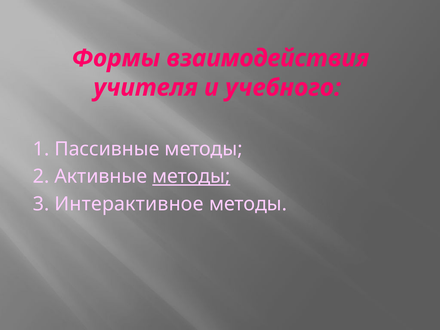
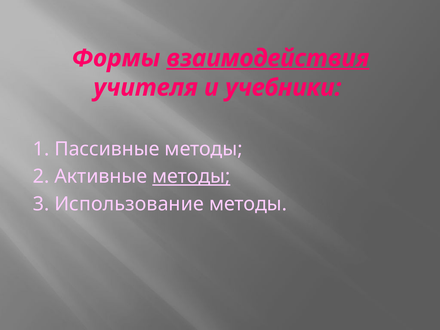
взаимодействия underline: none -> present (268, 58)
учебного: учебного -> учебники (283, 88)
Интерактивное: Интерактивное -> Использование (129, 204)
